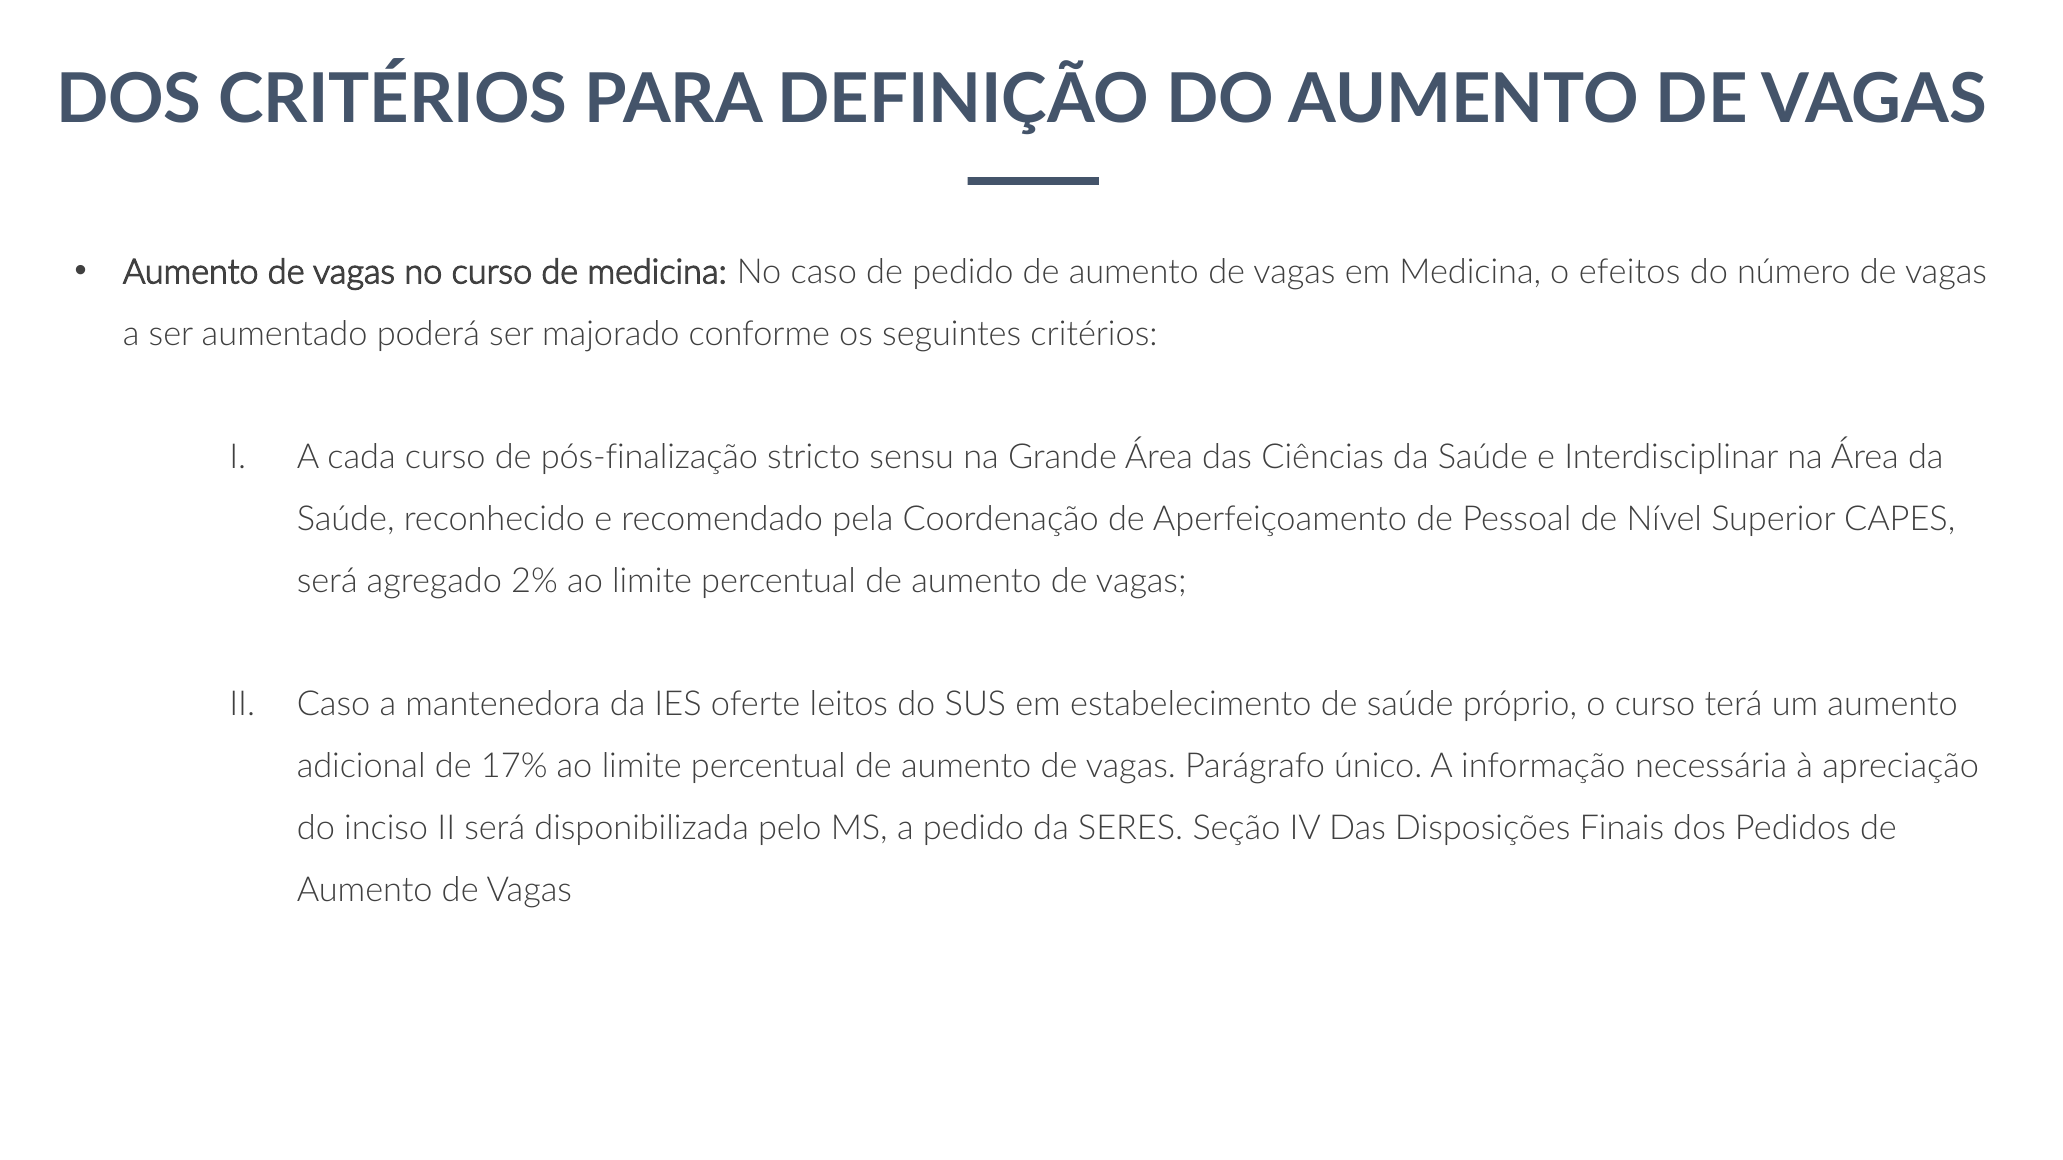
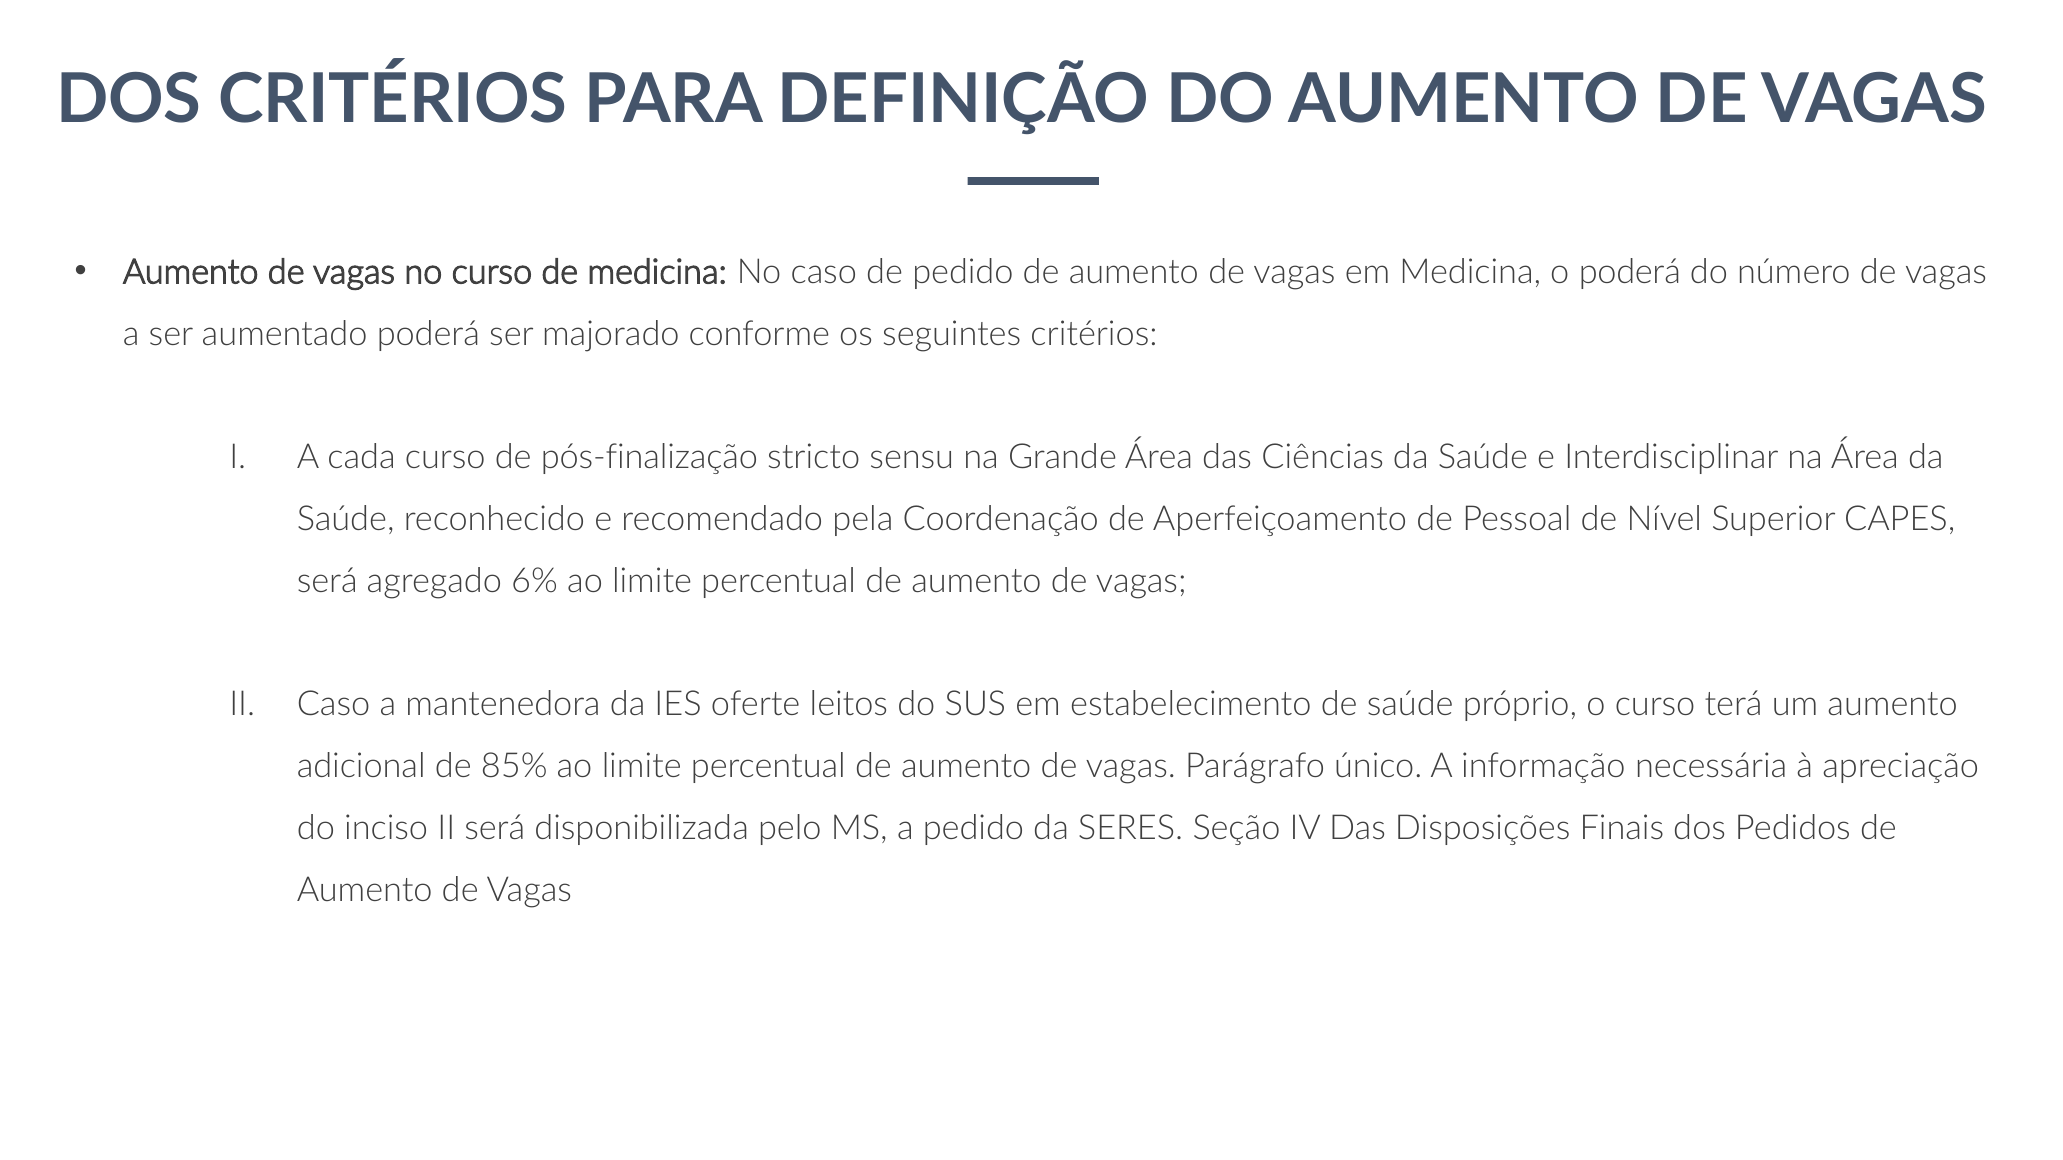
o efeitos: efeitos -> poderá (1630, 272)
2%: 2% -> 6% (534, 581)
17%: 17% -> 85% (514, 767)
